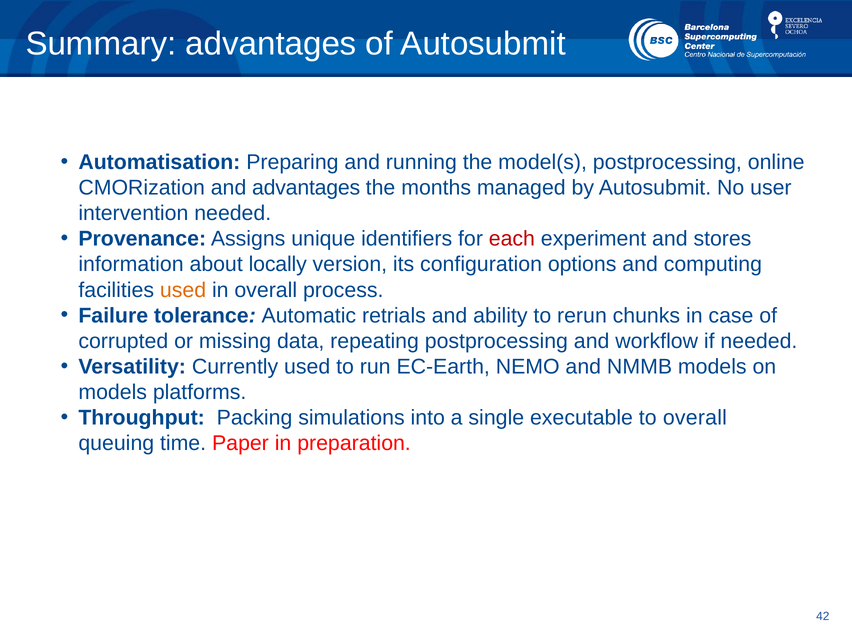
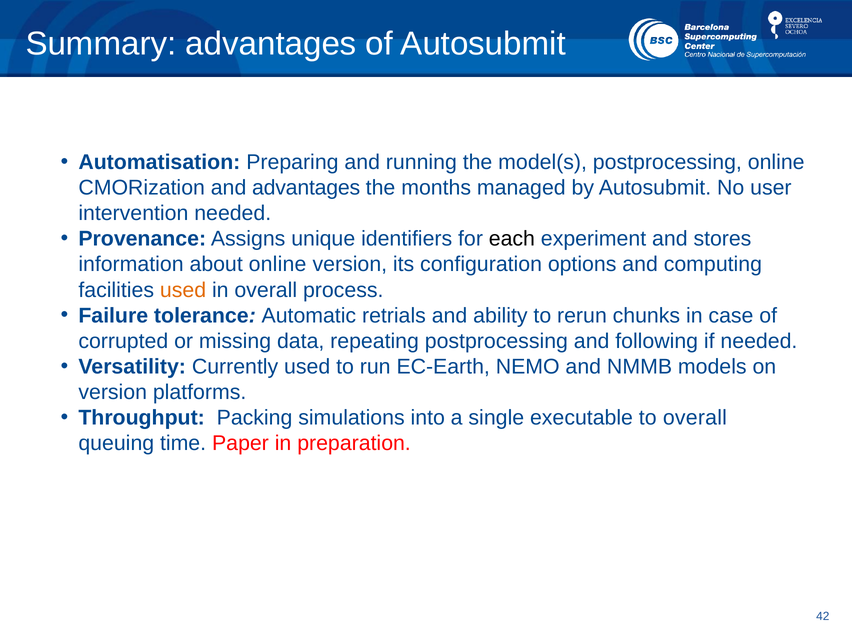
each colour: red -> black (512, 239)
about locally: locally -> online (278, 264)
workflow: workflow -> following (657, 341)
models: models -> version (113, 392)
